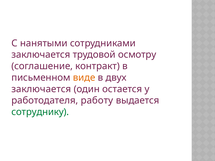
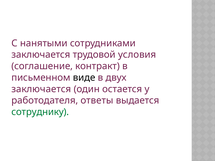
осмотру: осмотру -> условия (137, 55)
виде colour: orange -> black (84, 78)
работу: работу -> ответы (97, 101)
